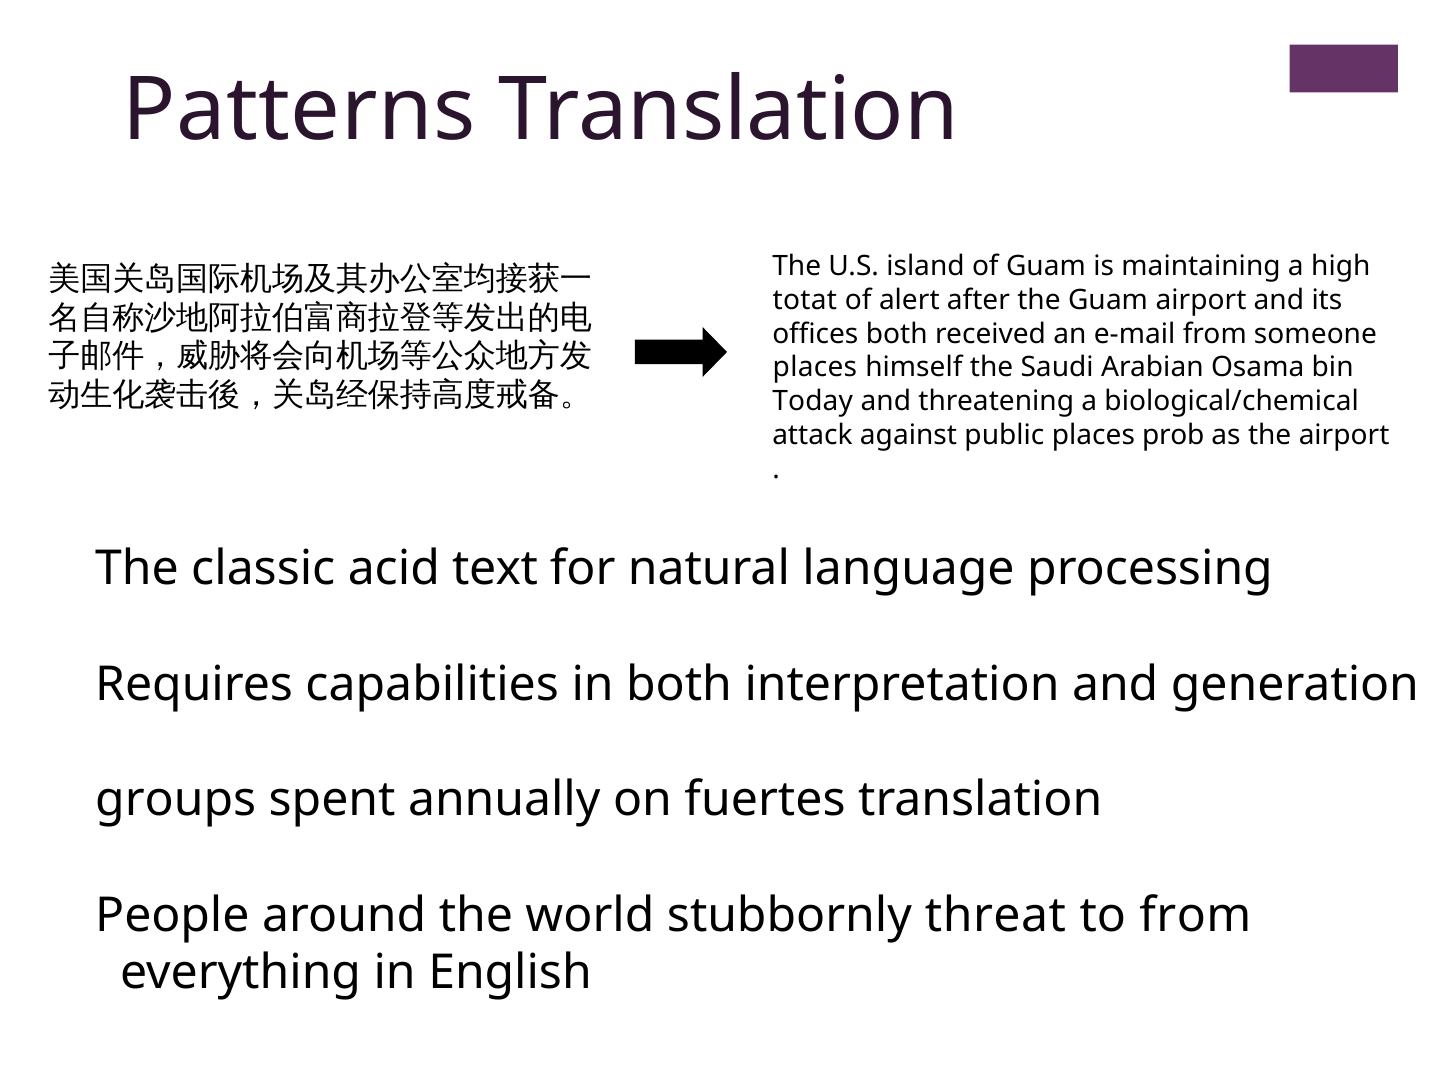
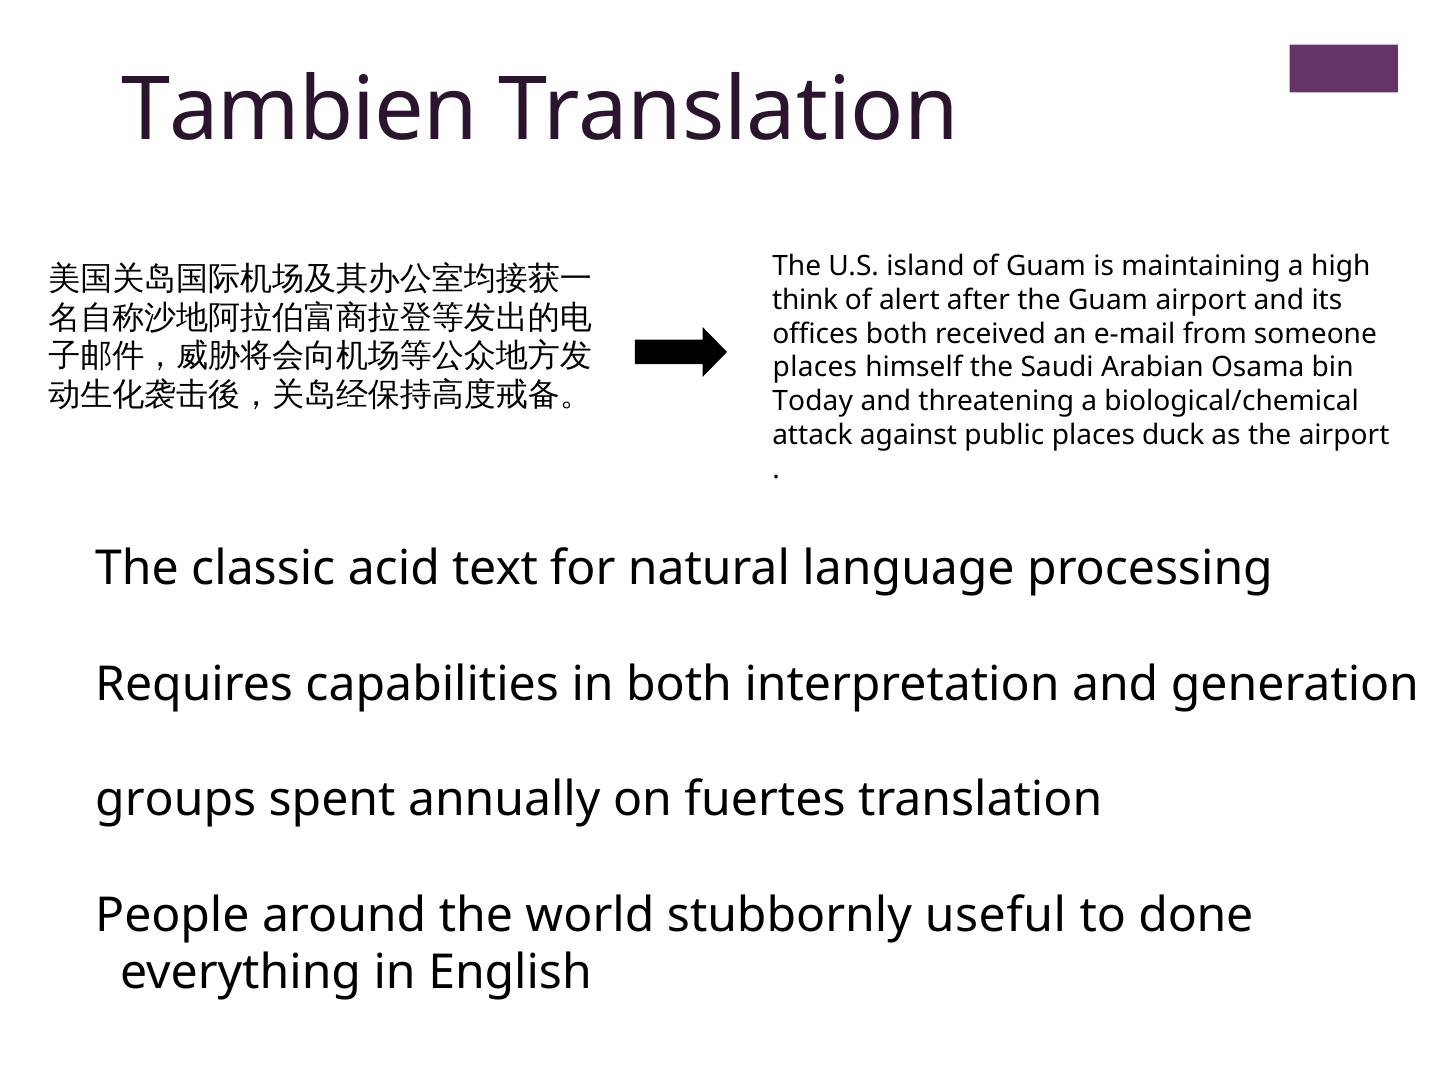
Patterns: Patterns -> Tambien (300, 111)
totat: totat -> think (805, 300)
prob: prob -> duck (1173, 435)
threat: threat -> useful (995, 915)
to from: from -> done (1196, 915)
